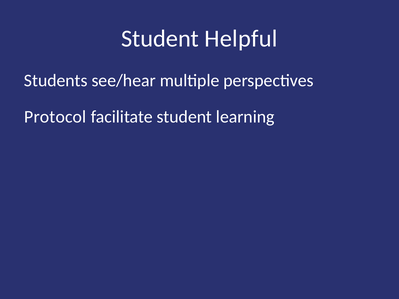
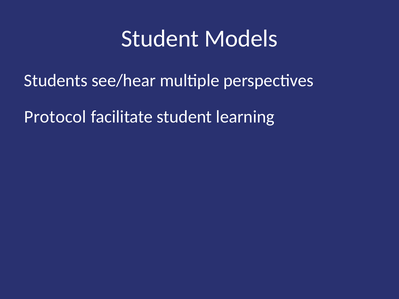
Helpful: Helpful -> Models (241, 39)
